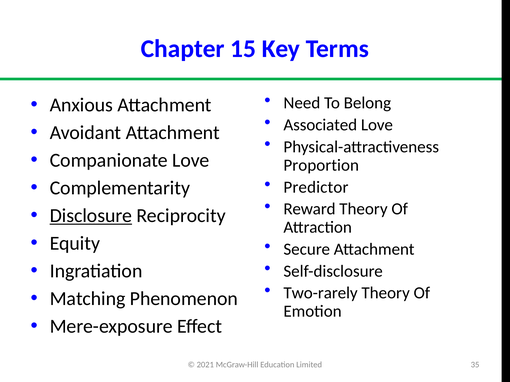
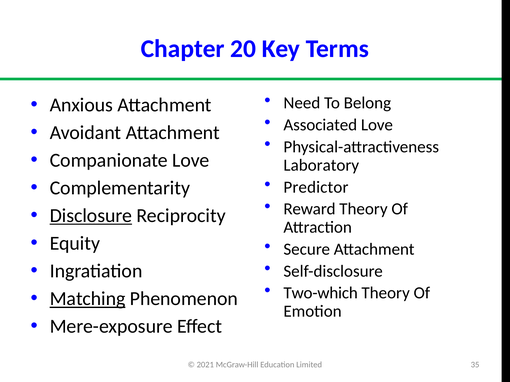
15: 15 -> 20 (243, 49)
Proportion: Proportion -> Laboratory (321, 165)
Two-rarely: Two-rarely -> Two-which (321, 293)
Matching underline: none -> present (88, 299)
